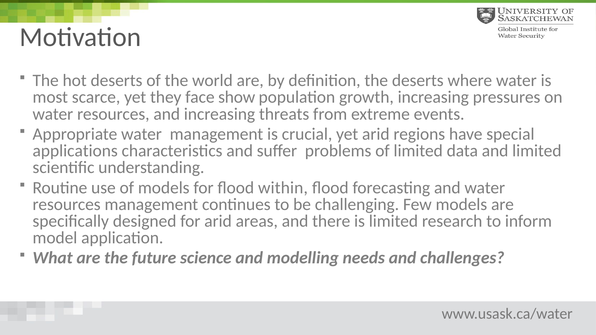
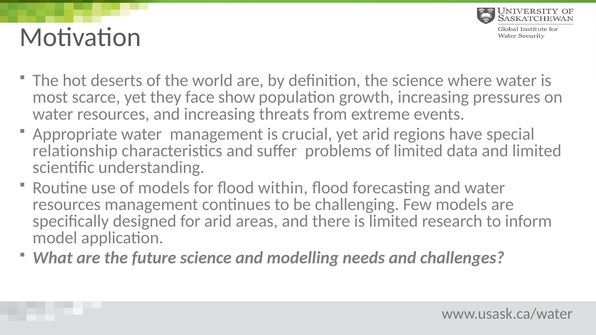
the deserts: deserts -> science (418, 81)
applications: applications -> relationship (75, 151)
